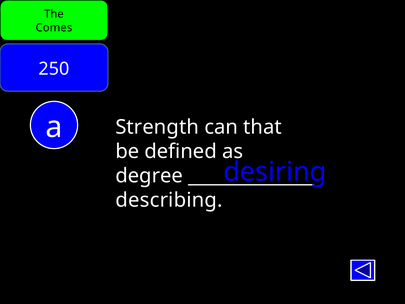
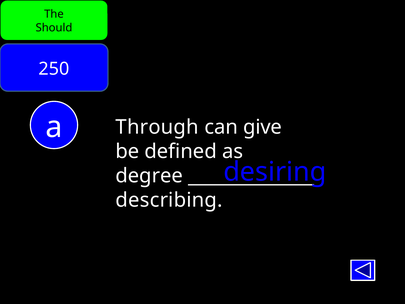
Comes: Comes -> Should (54, 28)
Strength: Strength -> Through (157, 127)
that: that -> give (263, 127)
